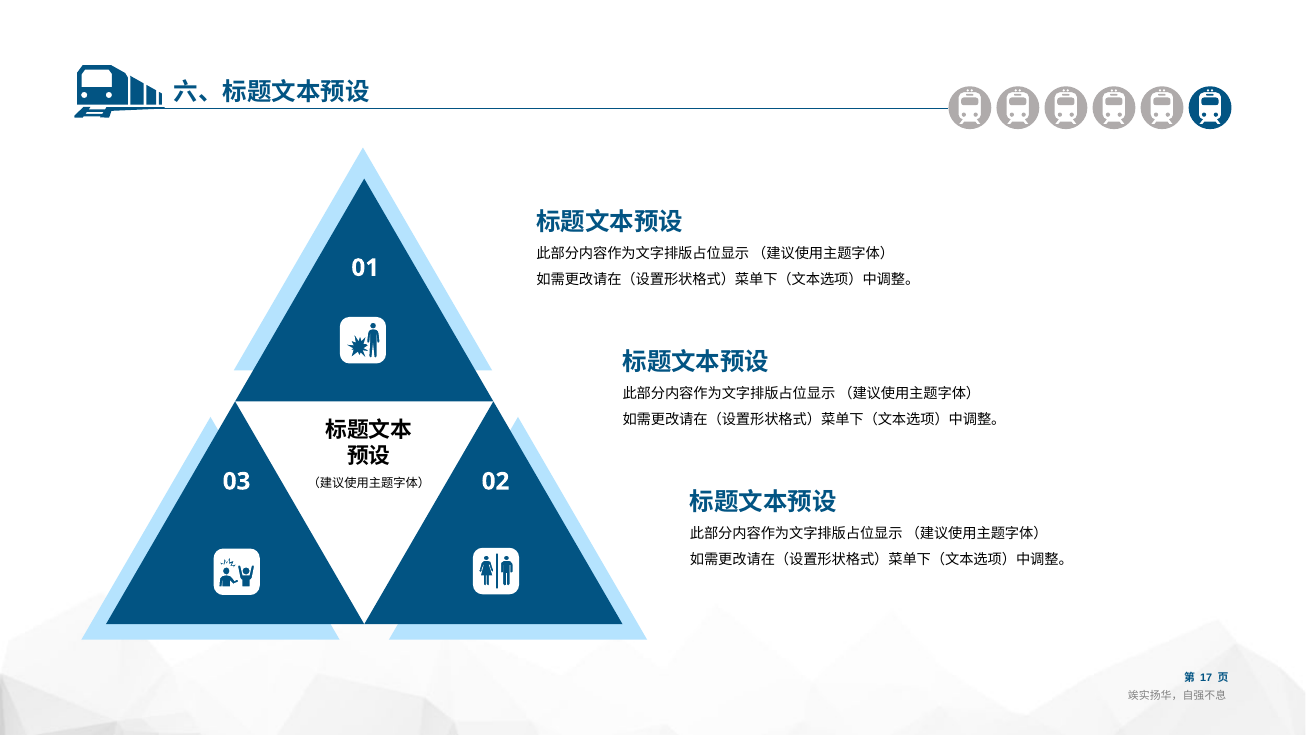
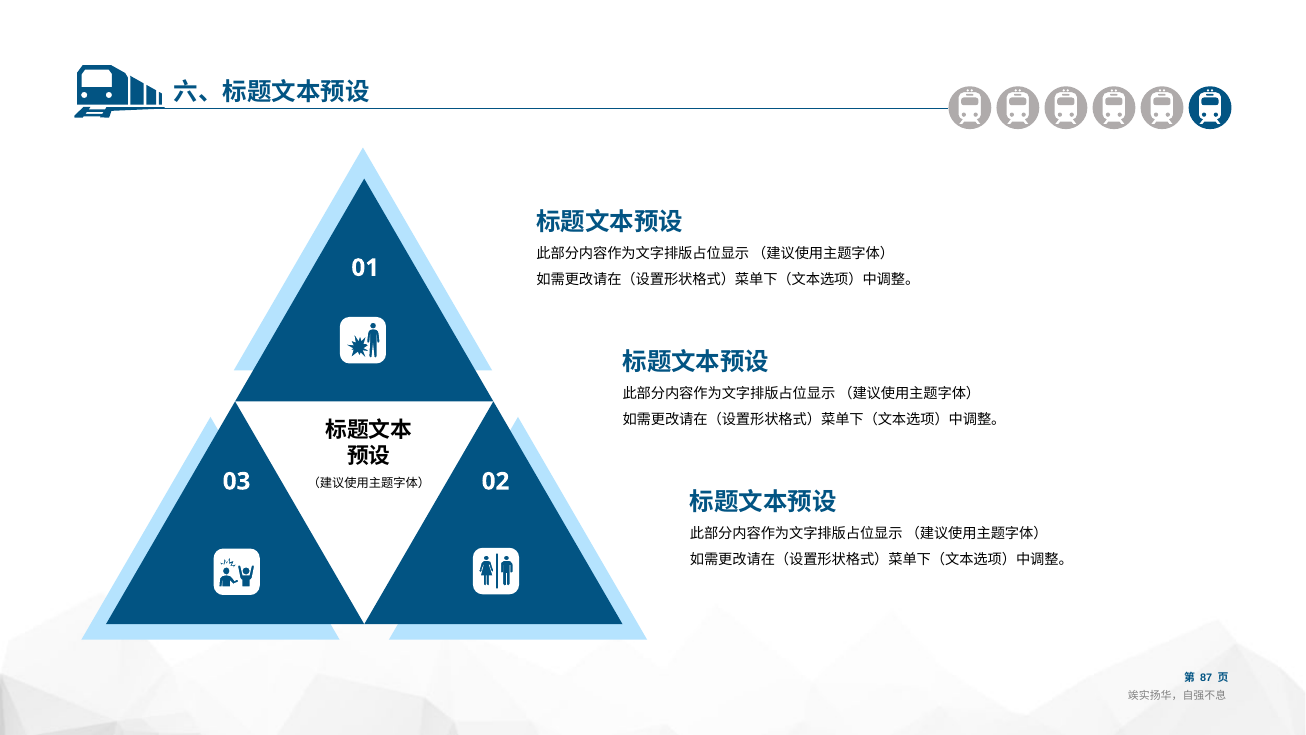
17: 17 -> 87 (1206, 677)
